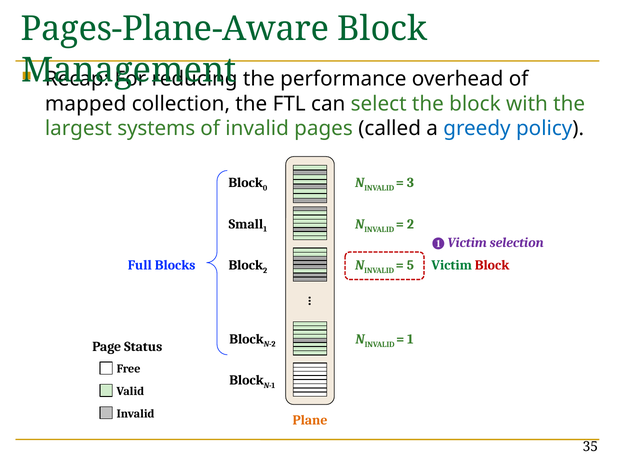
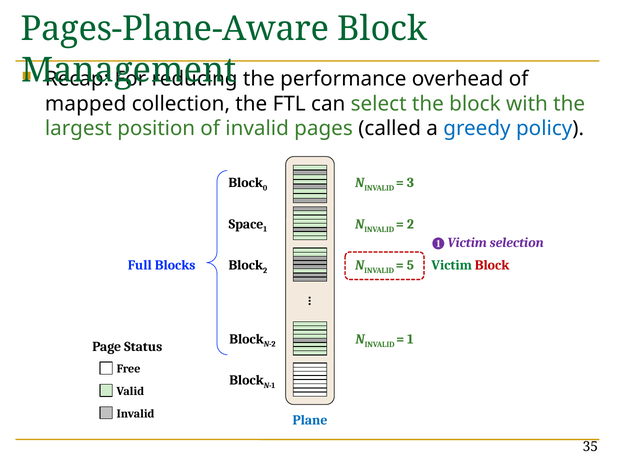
systems: systems -> position (156, 129)
Small: Small -> Space (246, 224)
Plane colour: orange -> blue (310, 420)
